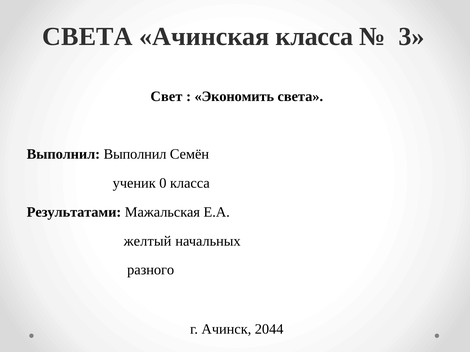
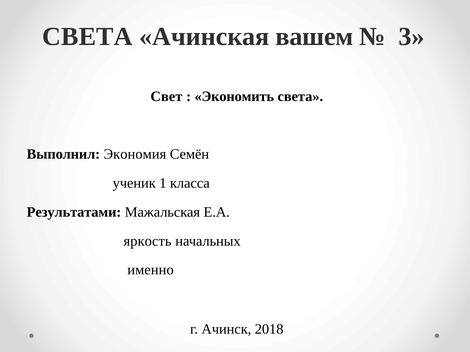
Ачинская класса: класса -> вашем (314, 37)
Выполнил Выполнил: Выполнил -> Экономия (135, 154)
0: 0 -> 1 (163, 183)
желтый: желтый -> яркость (148, 241)
разного: разного -> именно (151, 270)
2044: 2044 -> 2018 (269, 330)
